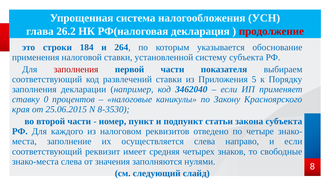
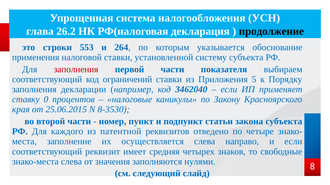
продолжение colour: red -> black (271, 31)
184: 184 -> 553 (87, 48)
развлечений: развлечений -> ограничений (128, 80)
налоговом: налоговом -> патентной (121, 132)
